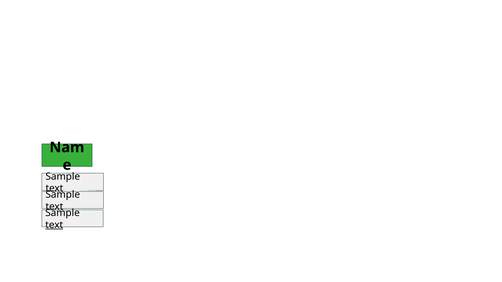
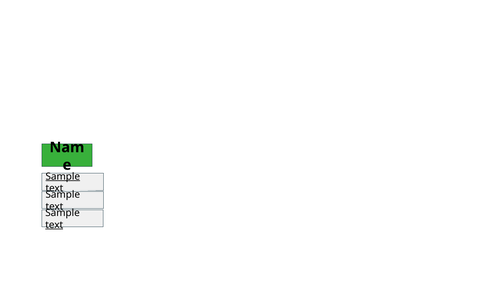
Sample underline: none -> present (63, 177)
